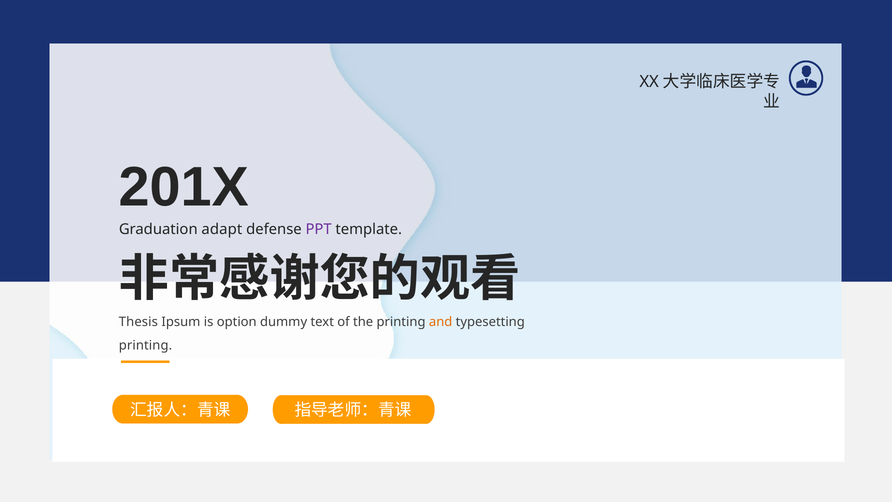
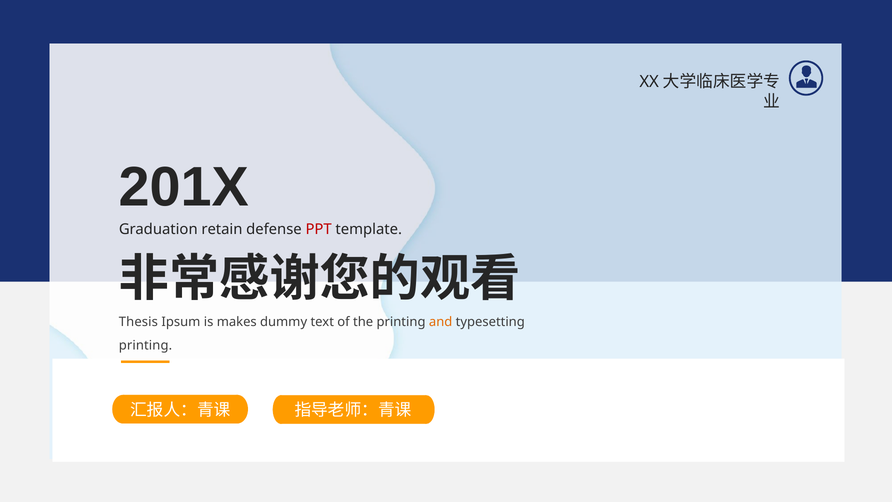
adapt: adapt -> retain (222, 229)
PPT colour: purple -> red (319, 229)
option: option -> makes (237, 322)
